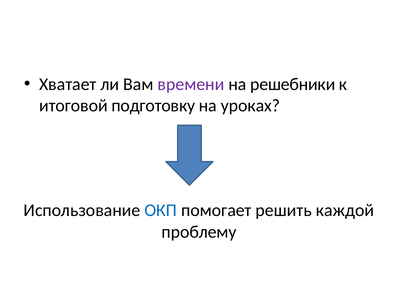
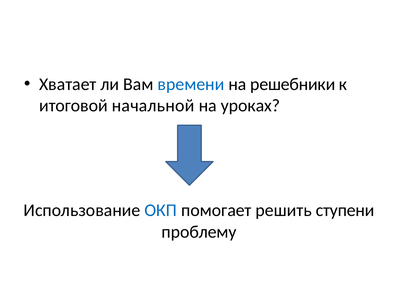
времени colour: purple -> blue (191, 84)
подготовку: подготовку -> начальной (153, 106)
каждой: каждой -> ступени (345, 210)
